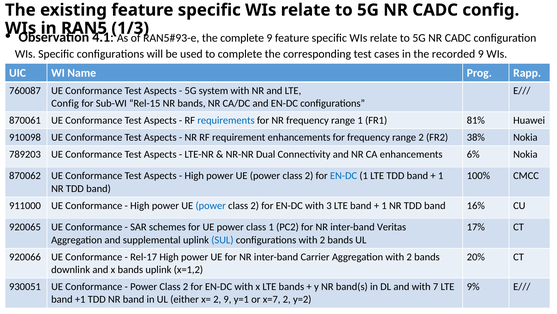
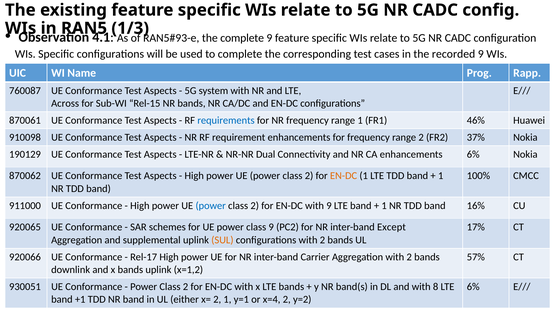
Config: Config -> Across (65, 103)
81%: 81% -> 46% (476, 120)
38%: 38% -> 37% (476, 137)
789203: 789203 -> 190129 (25, 154)
EN-DC colour: blue -> orange (344, 176)
with 3: 3 -> 9 (329, 205)
class 1: 1 -> 9 (271, 227)
Veritas: Veritas -> Except (391, 227)
SUL colour: blue -> orange (222, 240)
20%: 20% -> 57% (476, 256)
7: 7 -> 8 (436, 286)
9%: 9% -> 6% (473, 286)
2 9: 9 -> 1 (227, 299)
x=7: x=7 -> x=4 (272, 299)
